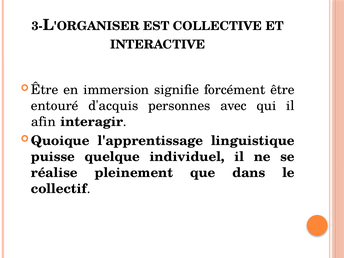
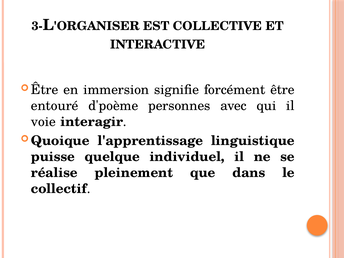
d'acquis: d'acquis -> d'poème (113, 106)
afin: afin -> voie (43, 122)
